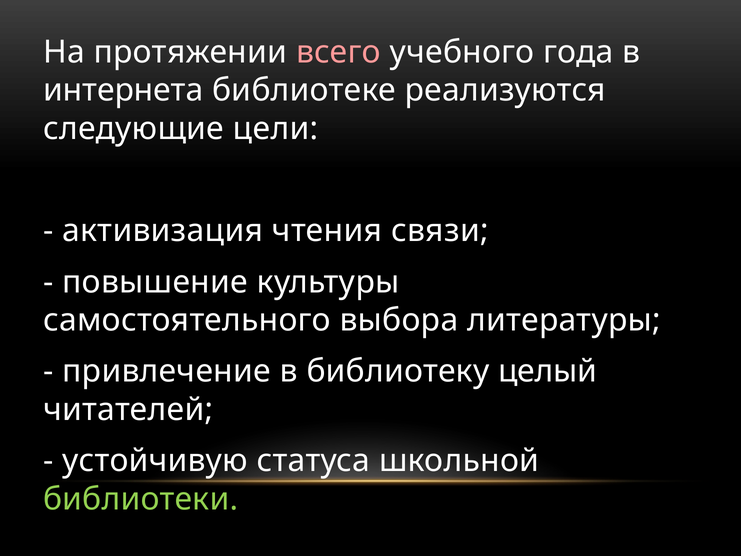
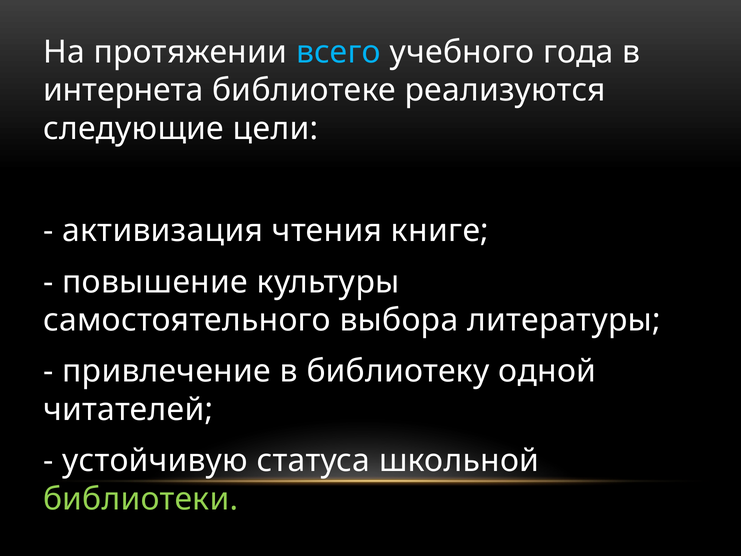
всего colour: pink -> light blue (338, 52)
связи: связи -> книге (440, 231)
целый: целый -> одной (547, 371)
